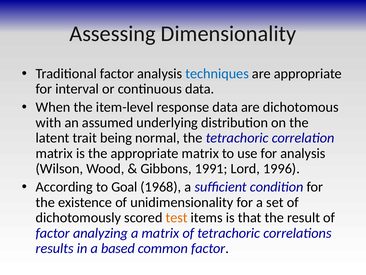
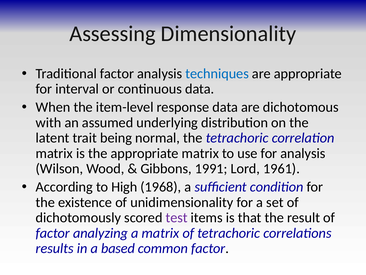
1996: 1996 -> 1961 (282, 168)
Goal: Goal -> High (124, 187)
test colour: orange -> purple (177, 217)
